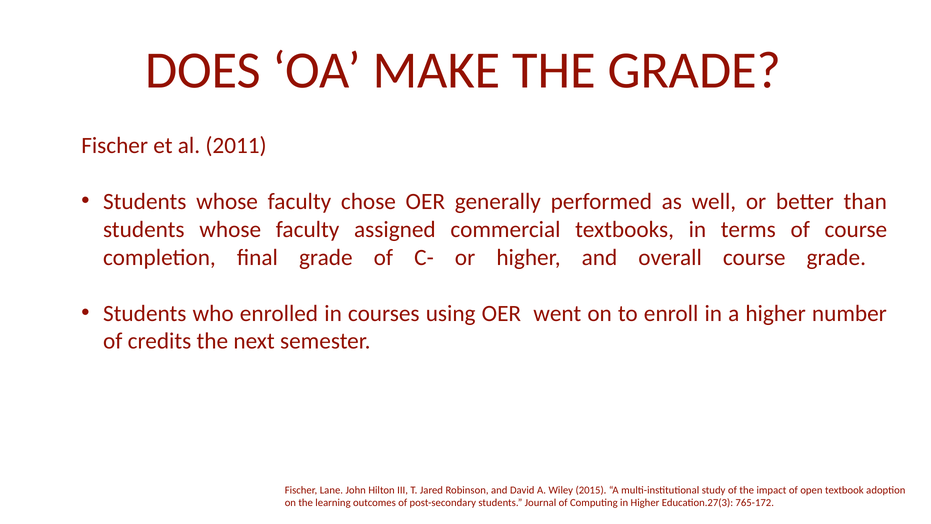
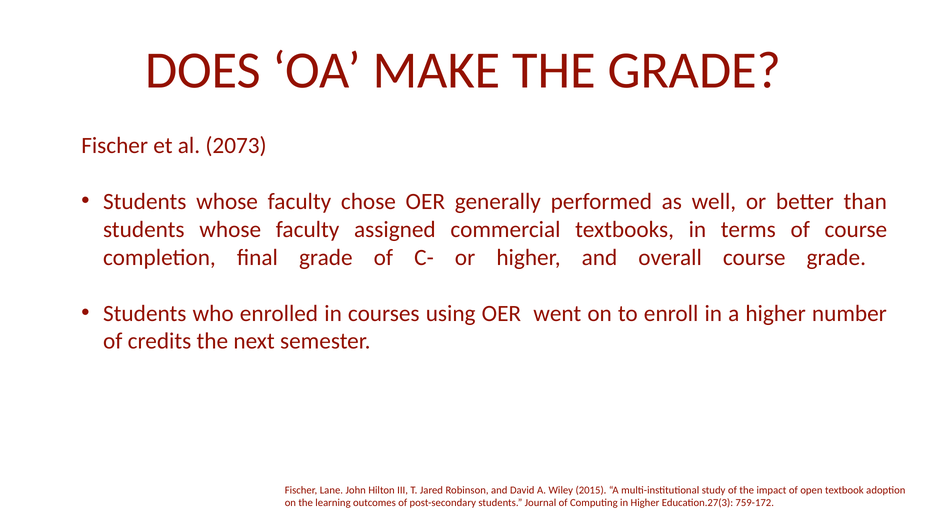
2011: 2011 -> 2073 (236, 146)
765-172: 765-172 -> 759-172 (755, 503)
